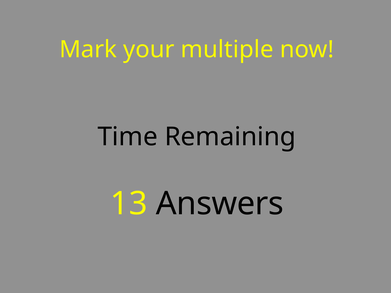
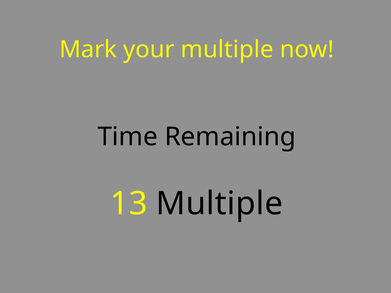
13 Answers: Answers -> Multiple (220, 204)
